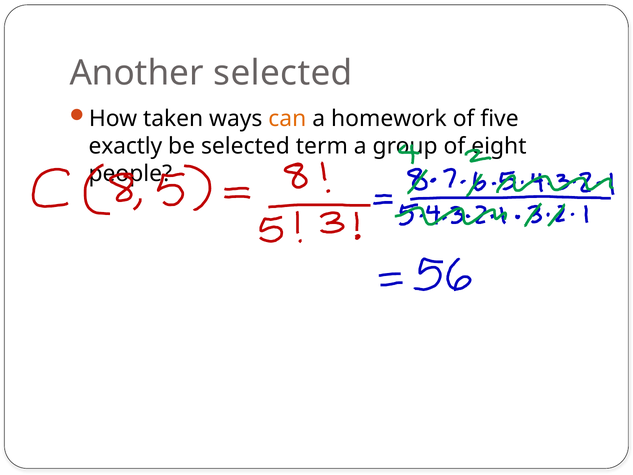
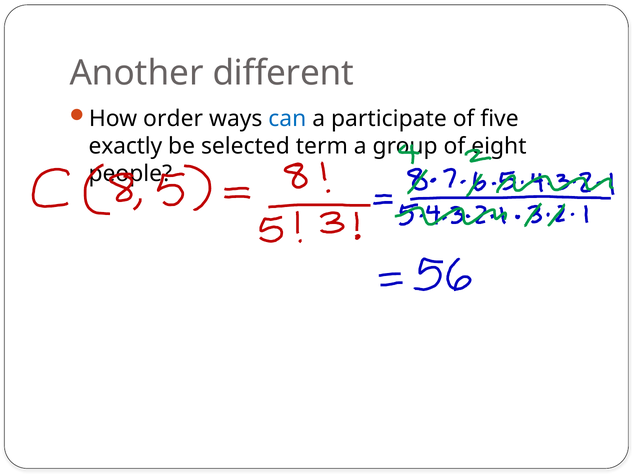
Another selected: selected -> different (283, 73)
taken: taken -> order (173, 119)
can colour: orange -> blue (287, 119)
homework: homework -> participate (389, 119)
